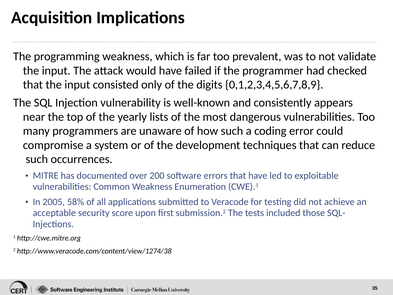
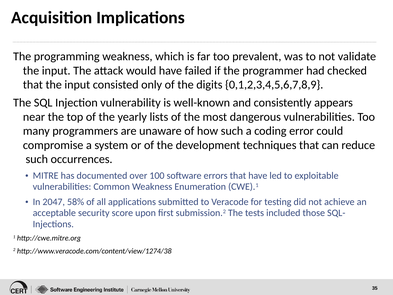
200: 200 -> 100 (157, 175)
2005: 2005 -> 2047 (54, 202)
